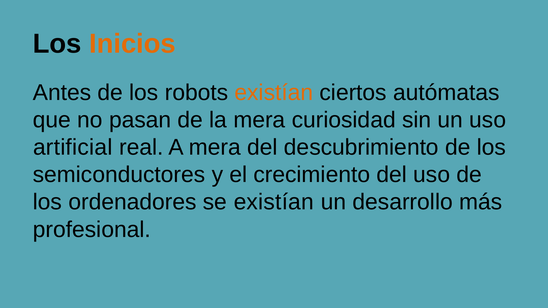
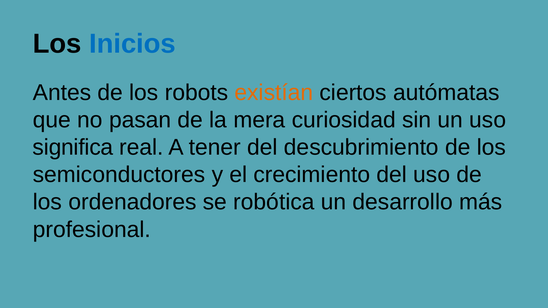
Inicios colour: orange -> blue (132, 44)
artificial: artificial -> significa (73, 148)
A mera: mera -> tener (215, 148)
se existían: existían -> robótica (274, 202)
